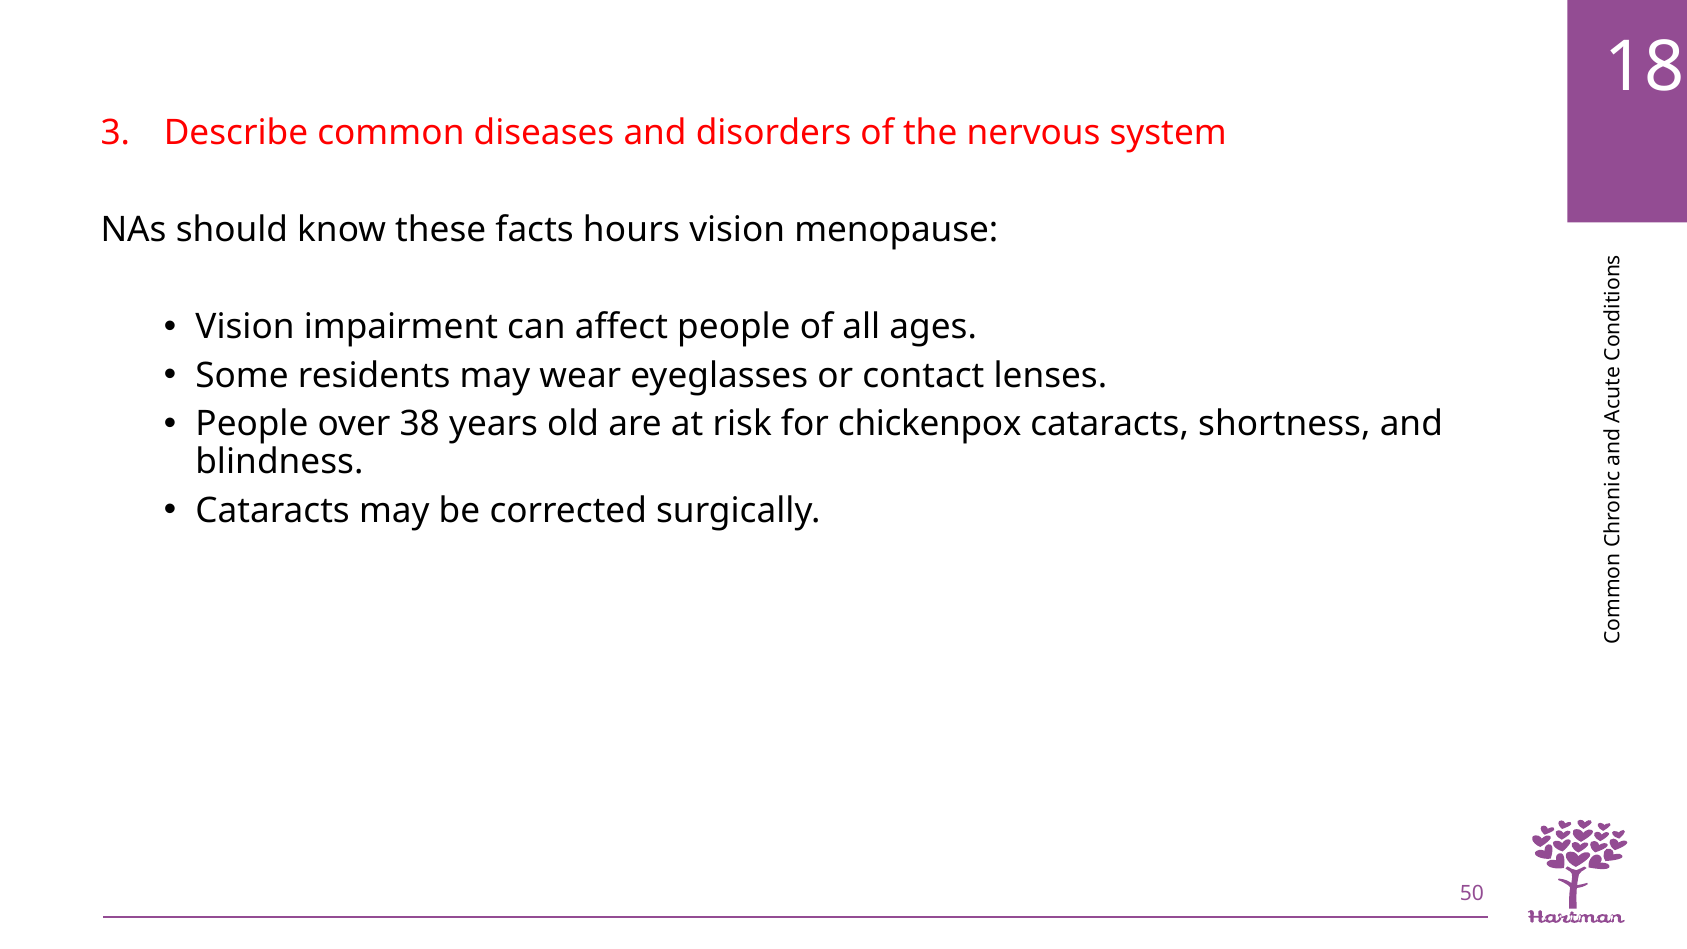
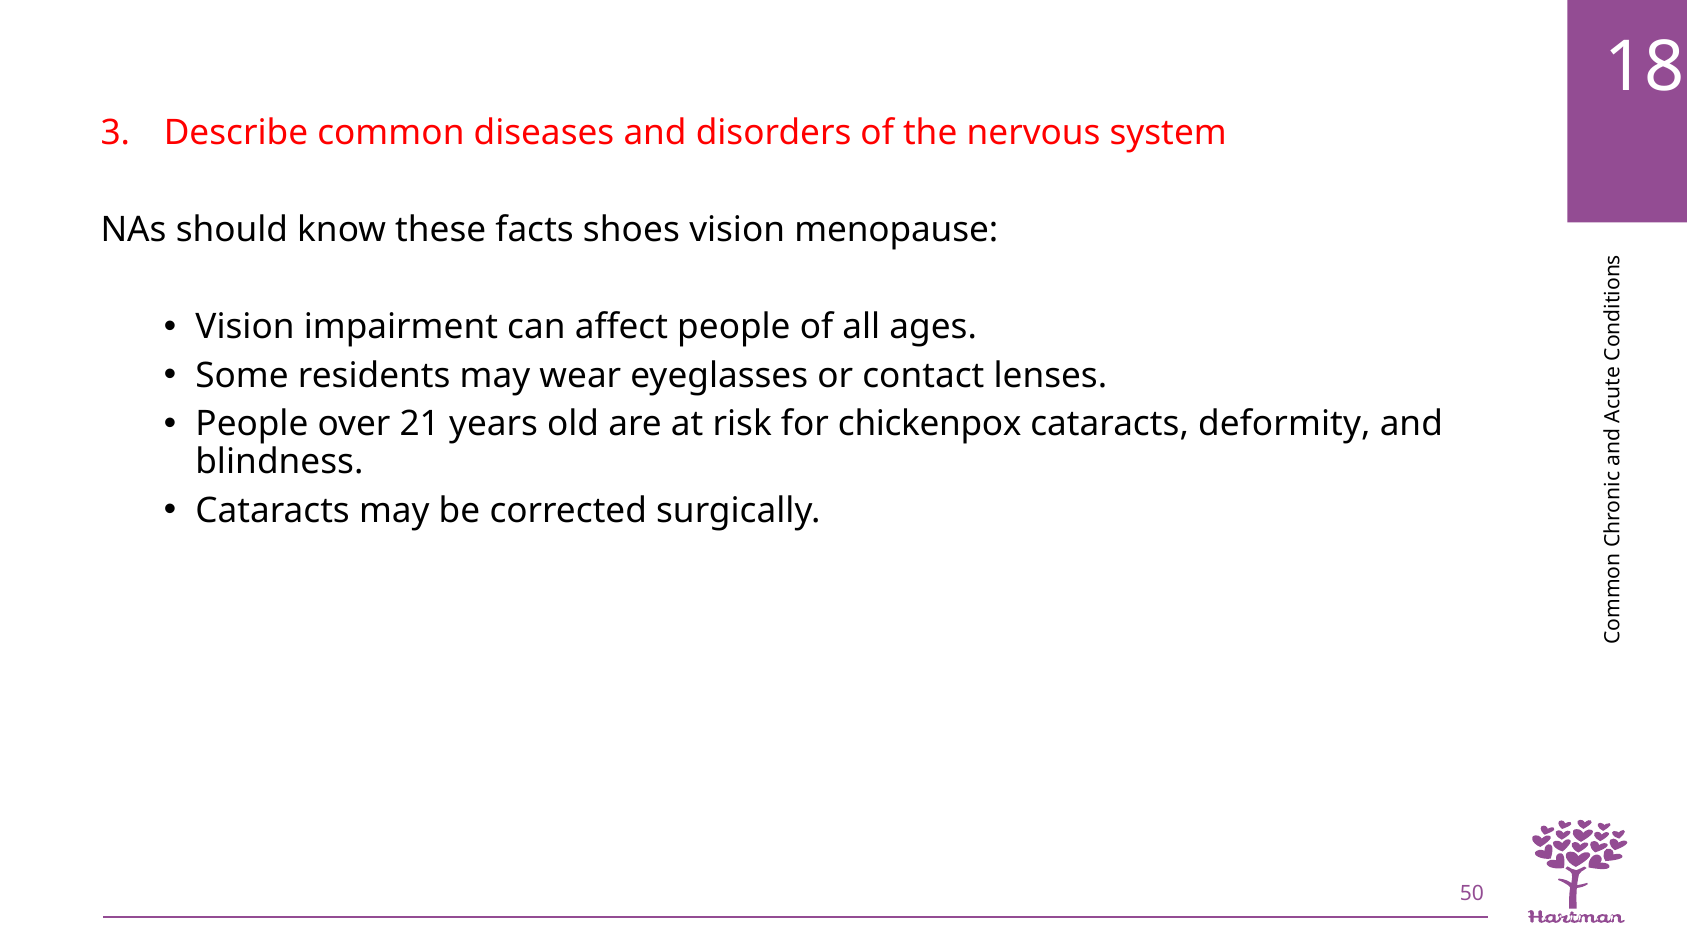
hours: hours -> shoes (631, 230)
38: 38 -> 21 (420, 424)
shortness: shortness -> deformity (1284, 424)
